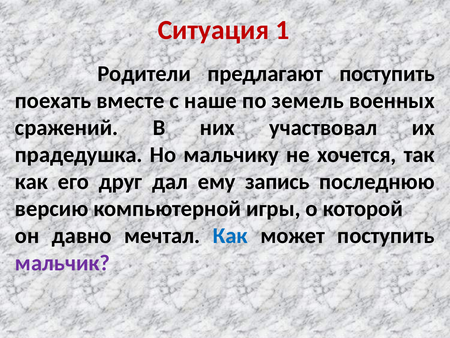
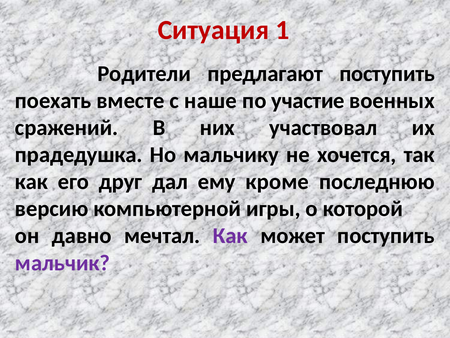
земель: земель -> участие (308, 101)
запись: запись -> кроме (277, 182)
Как colour: blue -> purple (230, 236)
